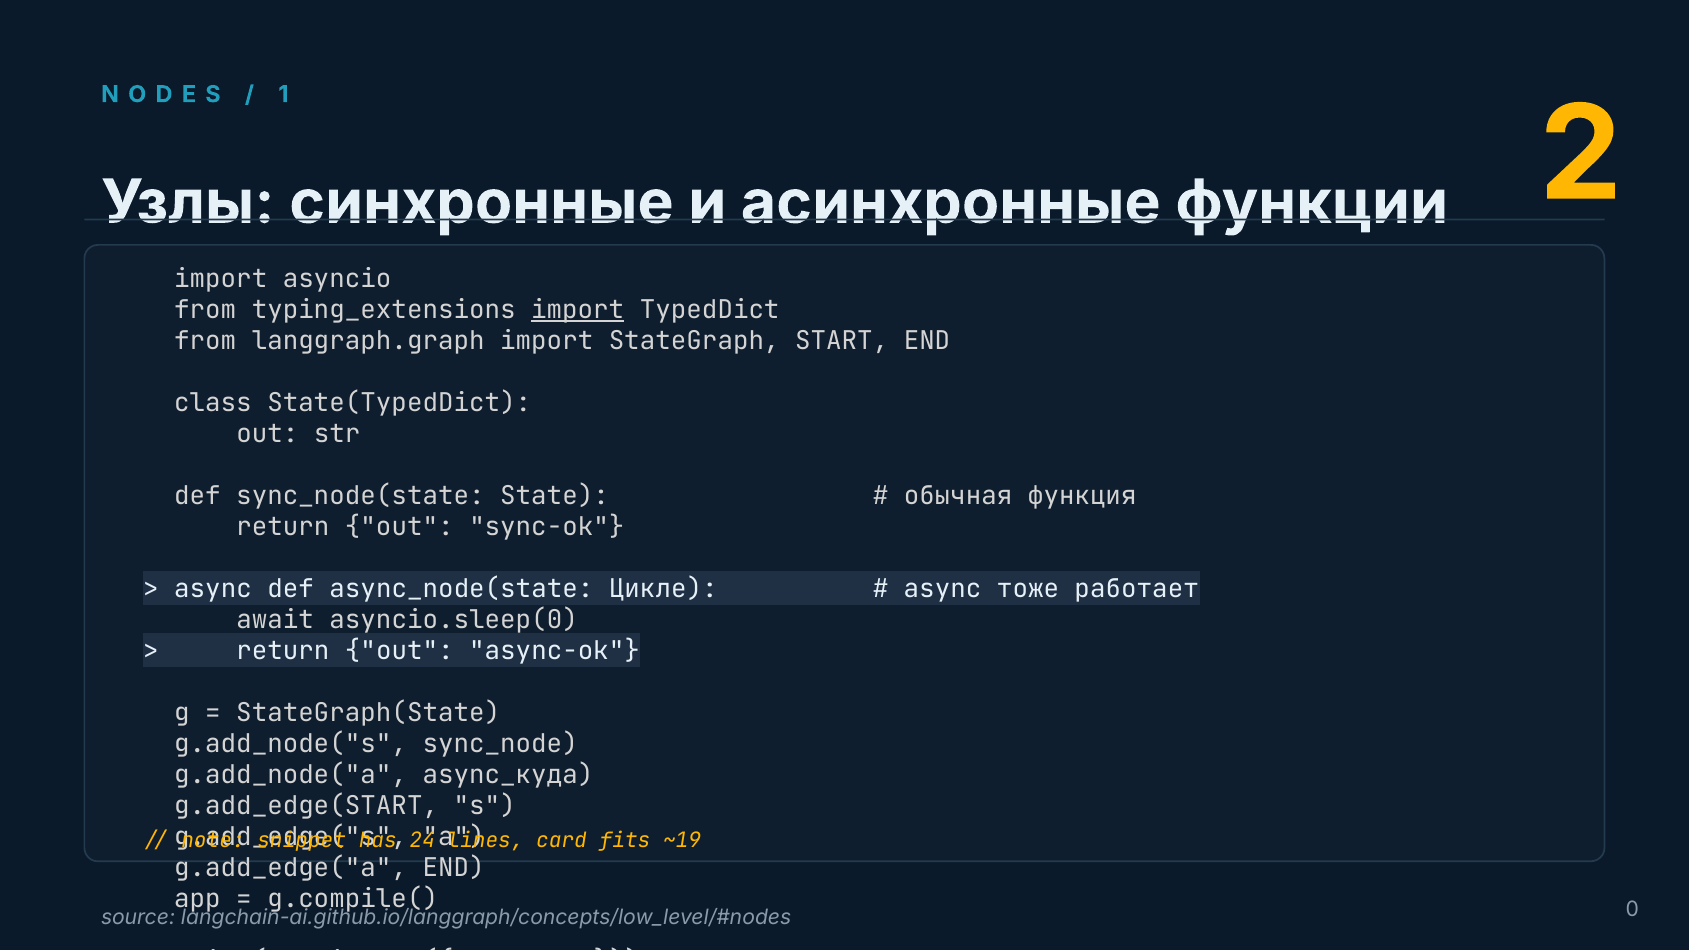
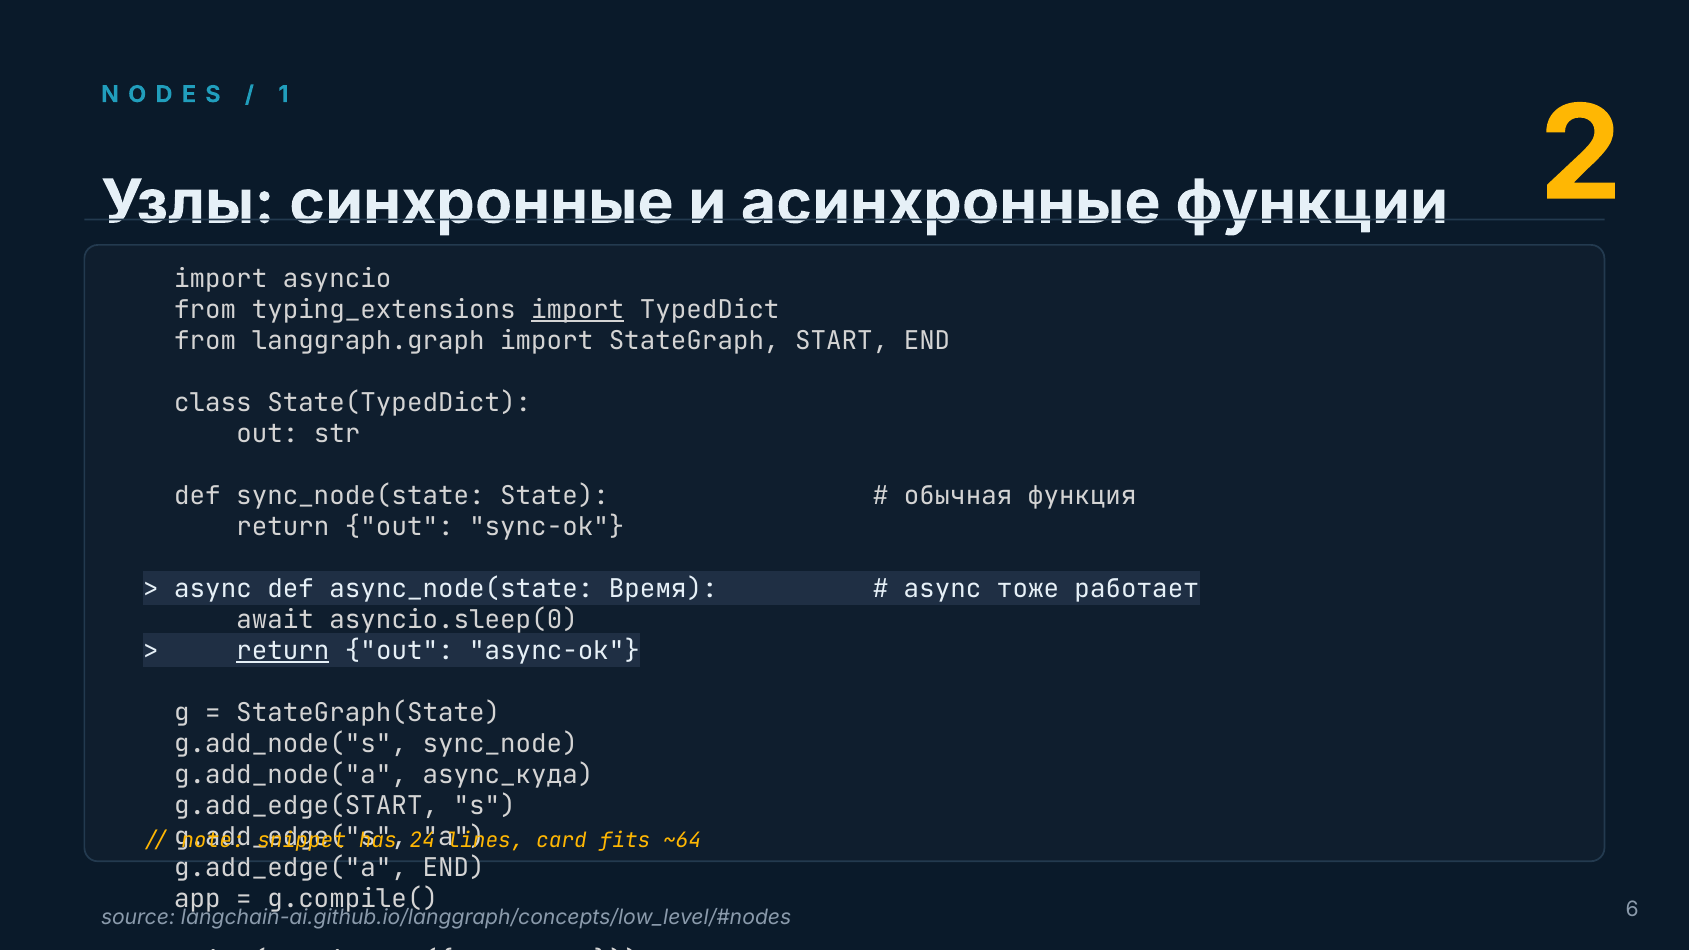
Цикле: Цикле -> Время (663, 589)
return underline: none -> present (283, 651)
~19: ~19 -> ~64 (682, 841)
0: 0 -> 6 (1632, 909)
